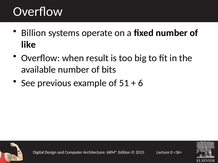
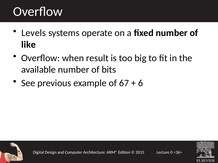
Billion: Billion -> Levels (34, 33)
51: 51 -> 67 (124, 83)
